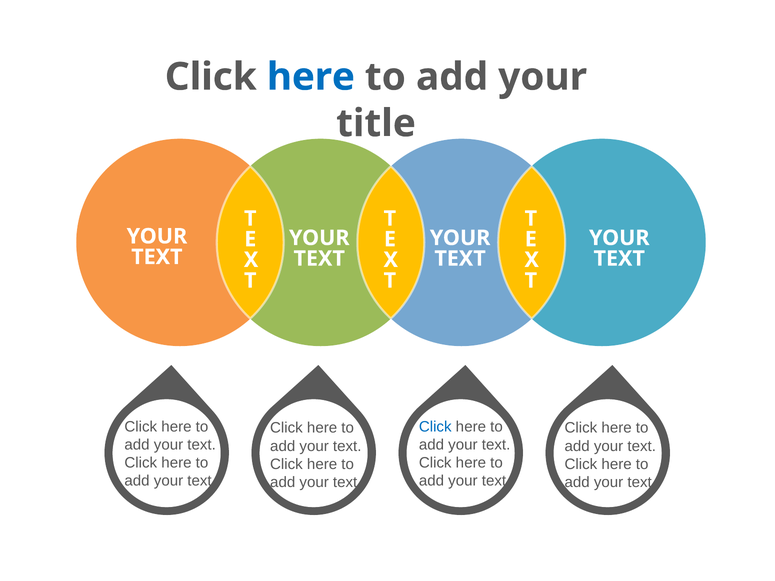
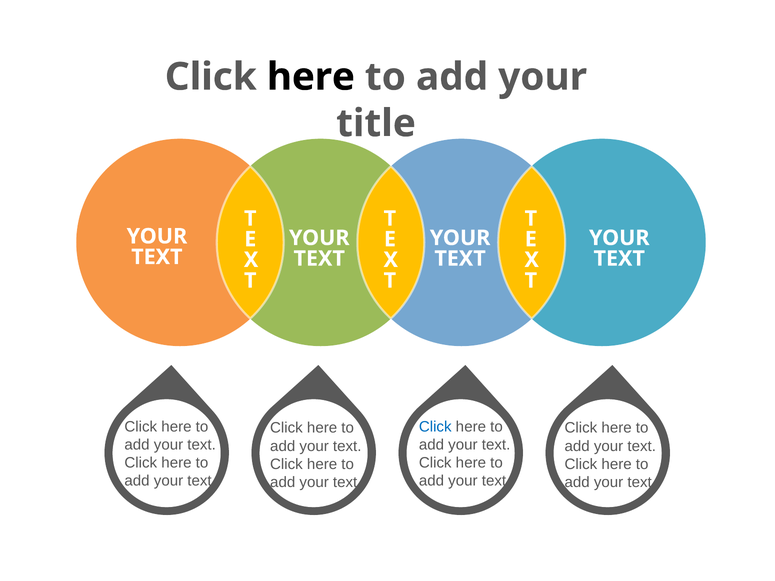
here colour: blue -> black (311, 77)
